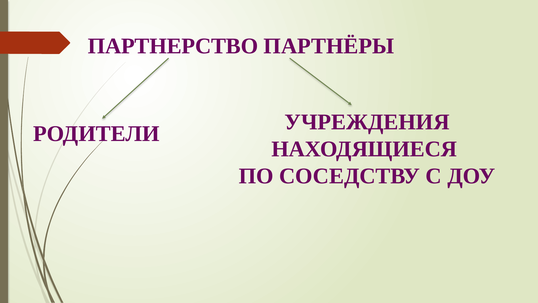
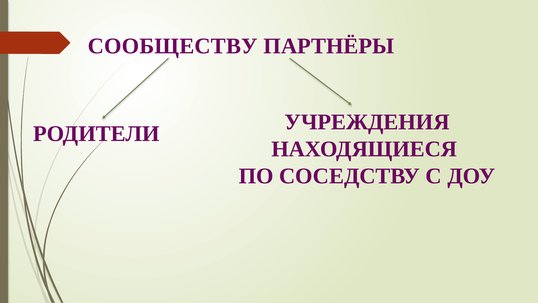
ПАРТНЕРСТВО: ПАРТНЕРСТВО -> СООБЩЕСТВУ (173, 46)
